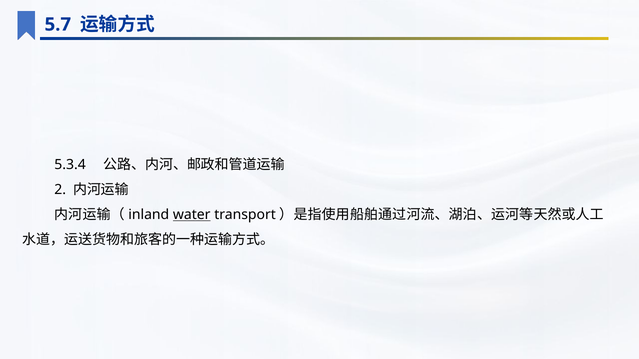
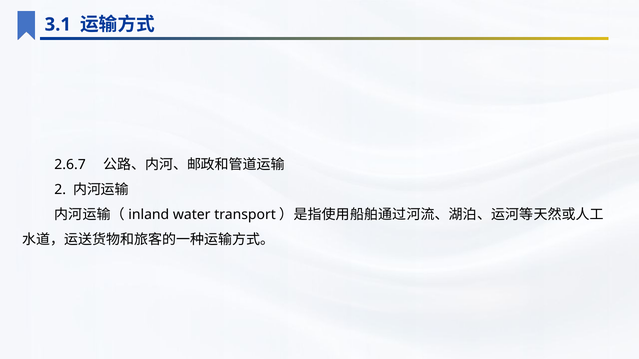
5.7: 5.7 -> 3.1 (58, 25)
5.3.4: 5.3.4 -> 2.6.7 (70, 165)
water underline: present -> none (192, 215)
